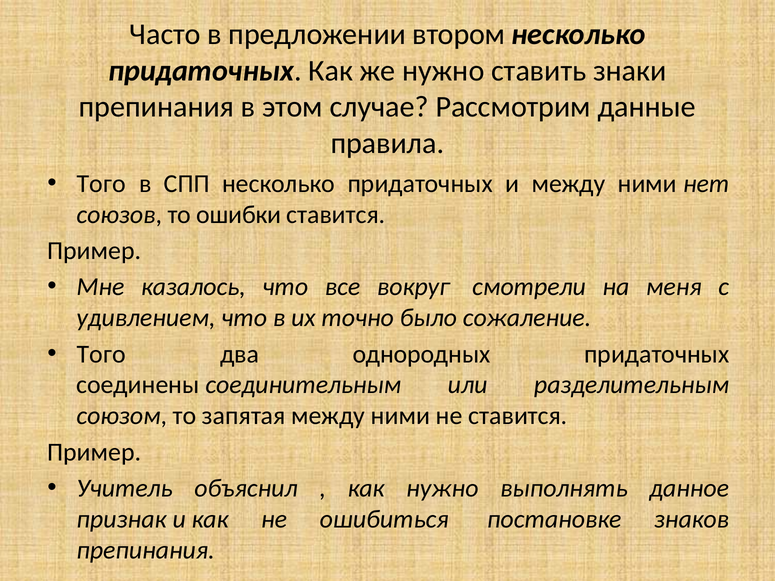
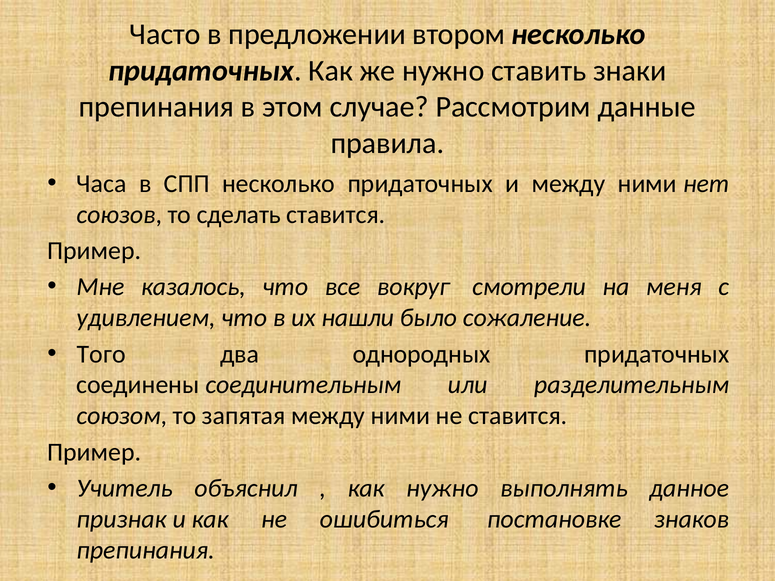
Того: Того -> Часа (101, 184)
ошибки: ошибки -> сделать (239, 215)
точно: точно -> нашли (358, 318)
